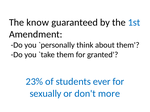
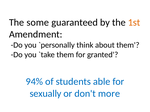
know: know -> some (38, 22)
1st colour: blue -> orange (134, 22)
23%: 23% -> 94% (34, 82)
ever: ever -> able (102, 82)
